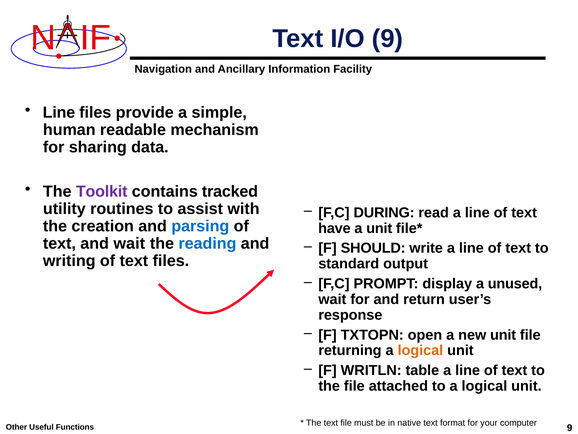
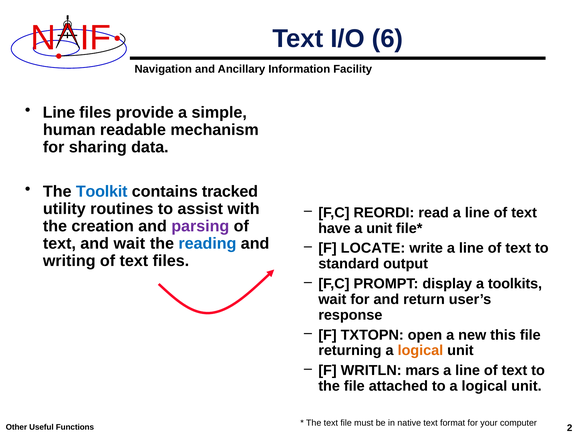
I/O 9: 9 -> 6 (388, 39)
Toolkit colour: purple -> blue (102, 191)
DURING: DURING -> REORDI (384, 213)
parsing colour: blue -> purple (200, 226)
SHOULD: SHOULD -> LOCATE (373, 248)
unused: unused -> toolkits (515, 284)
new unit: unit -> this (503, 335)
table: table -> mars (422, 370)
Functions 9: 9 -> 2 (570, 428)
